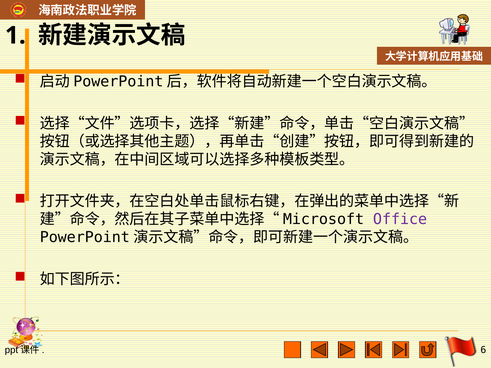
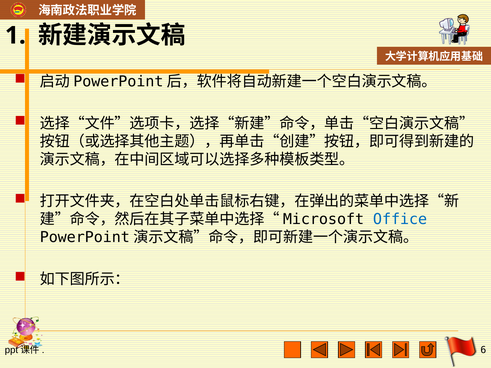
Office colour: purple -> blue (400, 220)
